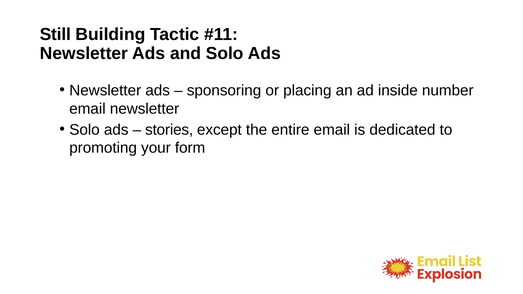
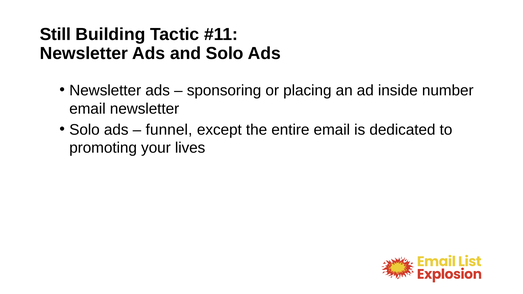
stories: stories -> funnel (169, 130)
form: form -> lives (190, 148)
